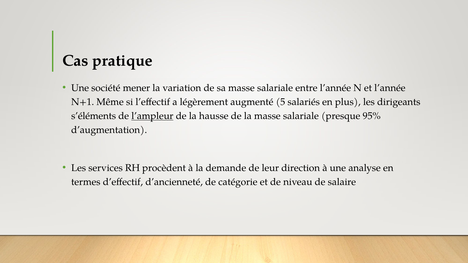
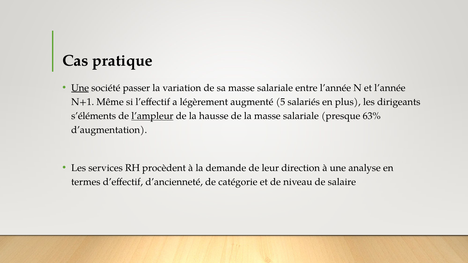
Une underline: none -> present (80, 88)
mener: mener -> passer (136, 88)
95%: 95% -> 63% (372, 116)
